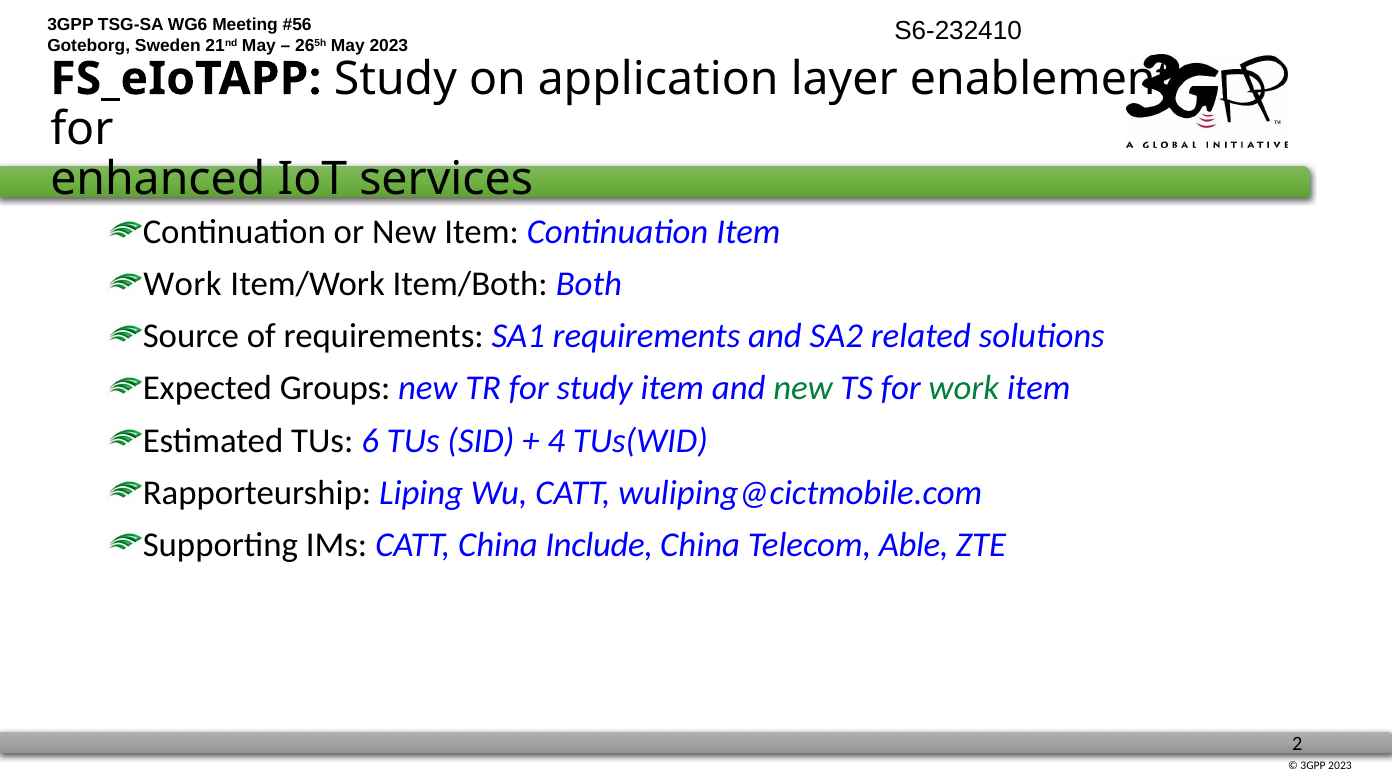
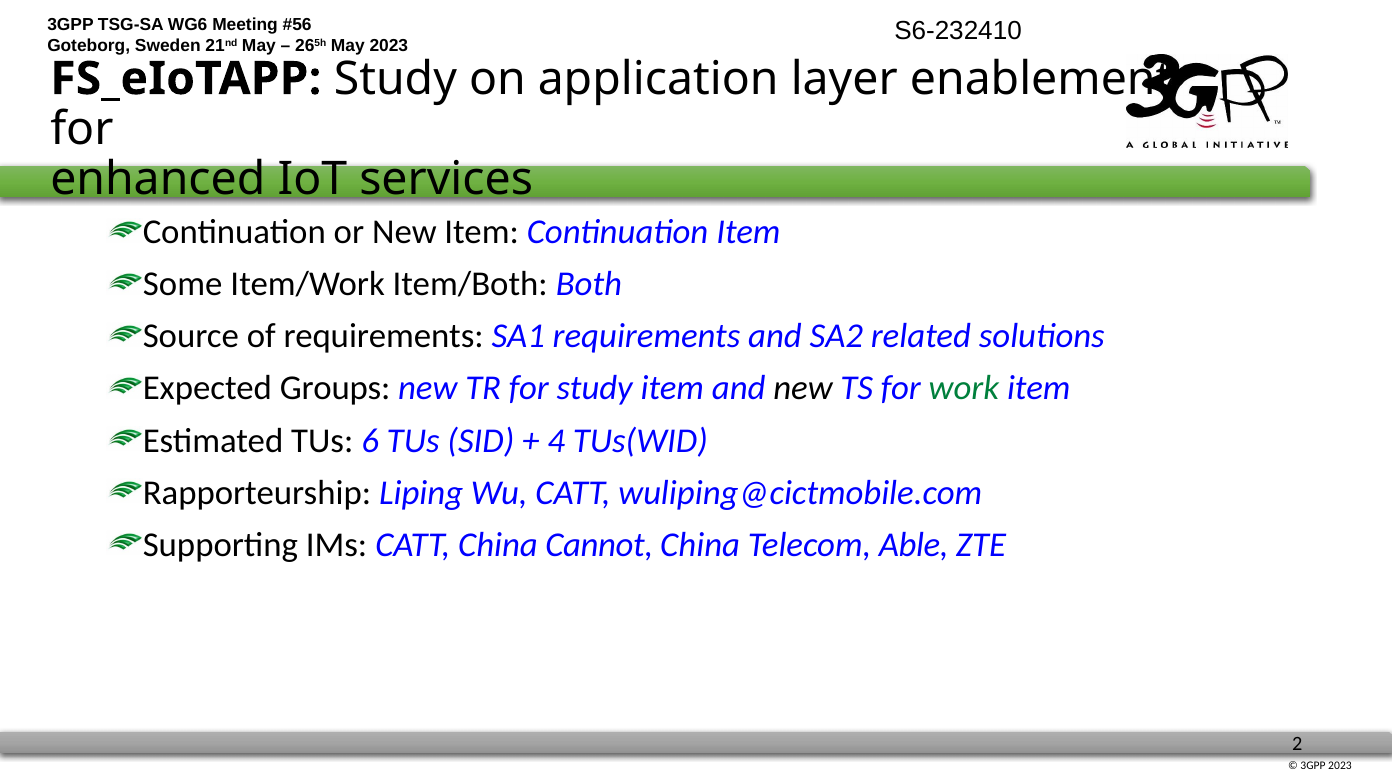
Work: Work -> Some (183, 284)
new colour: green -> black (803, 388)
Include: Include -> Cannot (599, 545)
